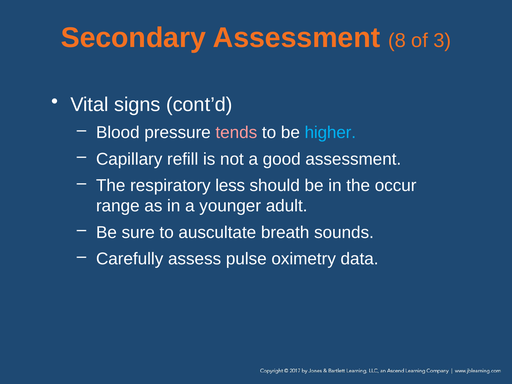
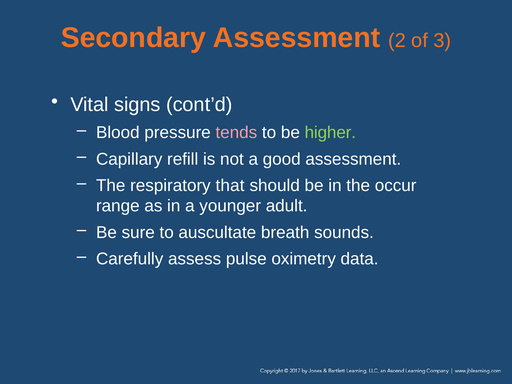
8: 8 -> 2 (397, 41)
higher colour: light blue -> light green (330, 133)
less: less -> that (230, 186)
